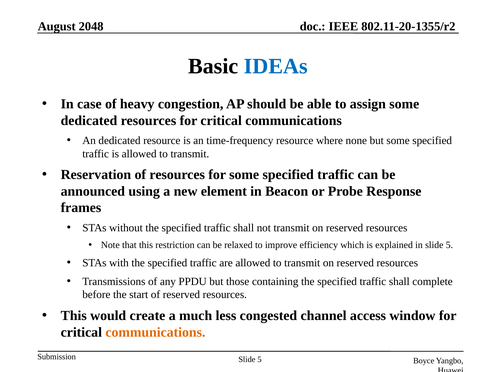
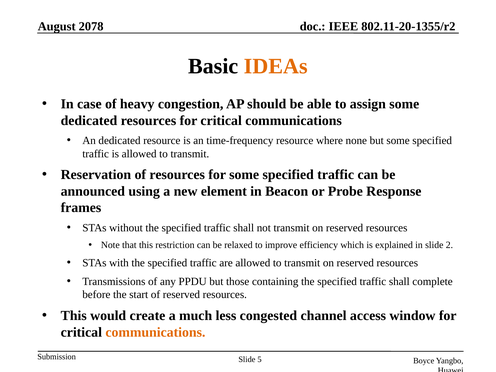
2048: 2048 -> 2078 (91, 26)
IDEAs colour: blue -> orange (276, 66)
in slide 5: 5 -> 2 (449, 245)
